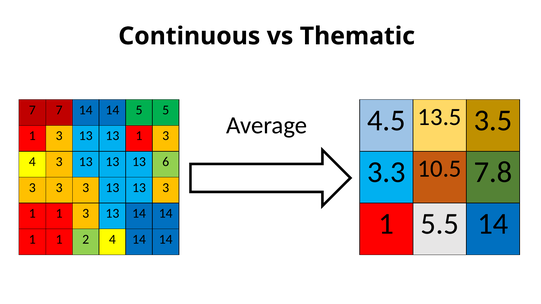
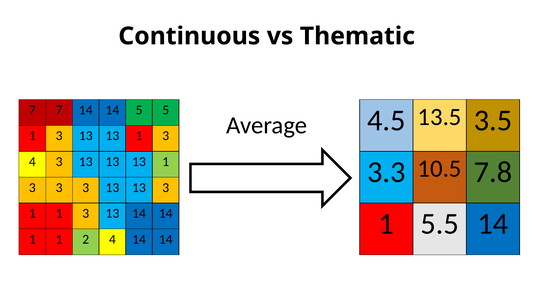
13 13 13 6: 6 -> 1 (166, 162)
